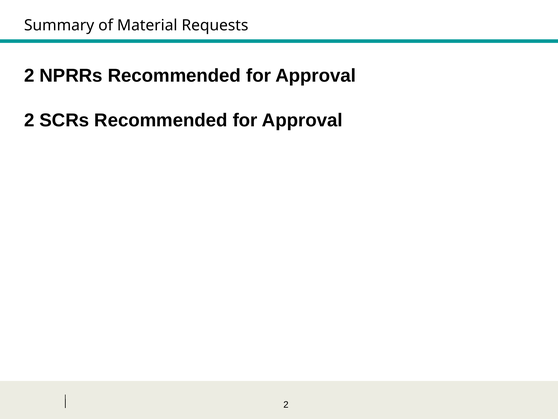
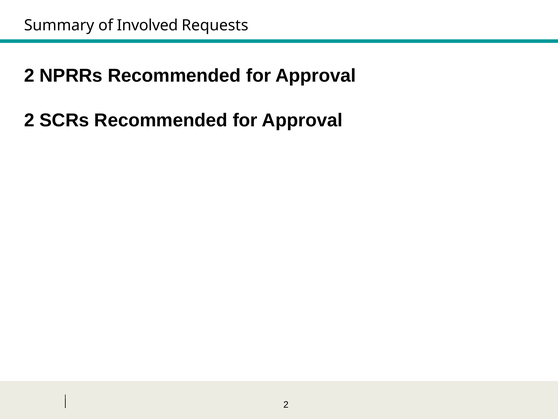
Material: Material -> Involved (147, 25)
